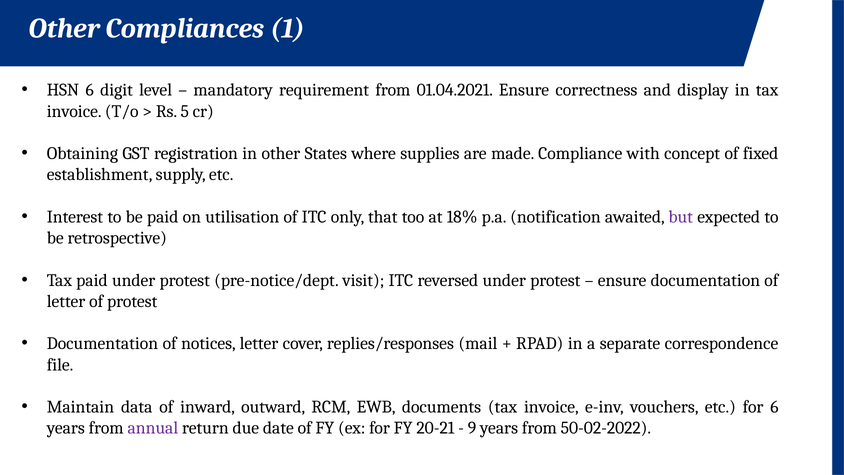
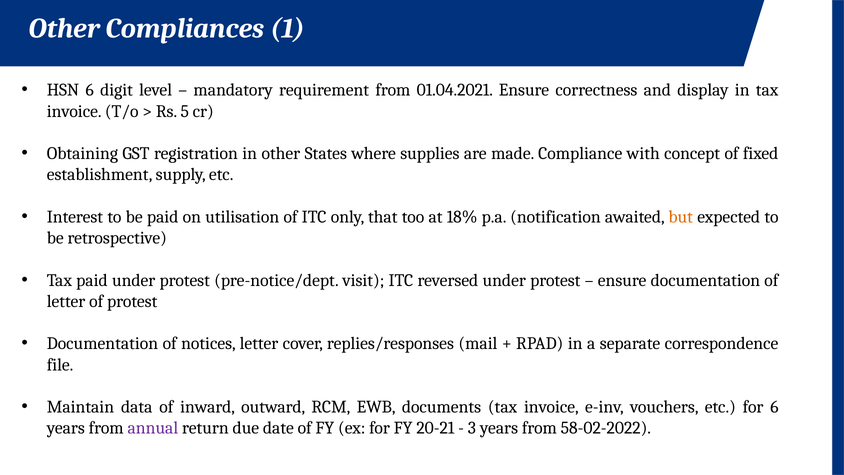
but colour: purple -> orange (681, 217)
9: 9 -> 3 (472, 428)
50-02-2022: 50-02-2022 -> 58-02-2022 (606, 428)
